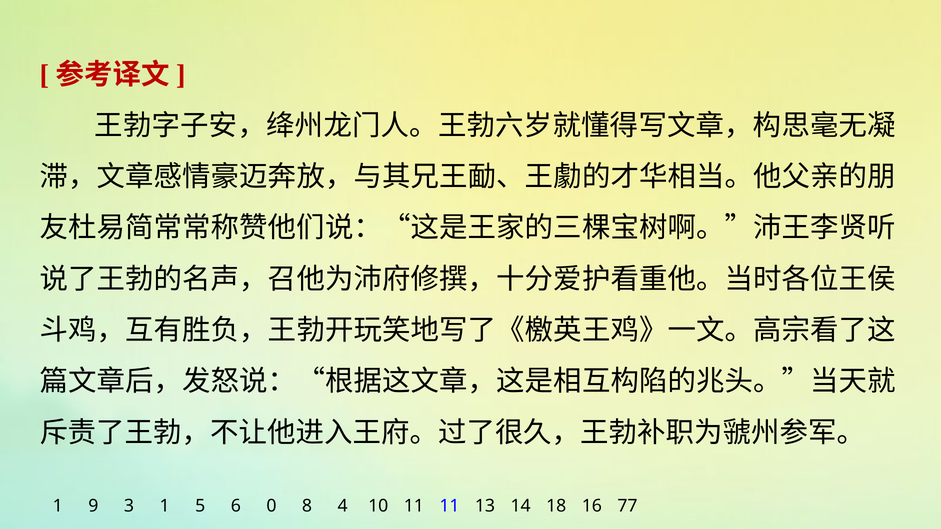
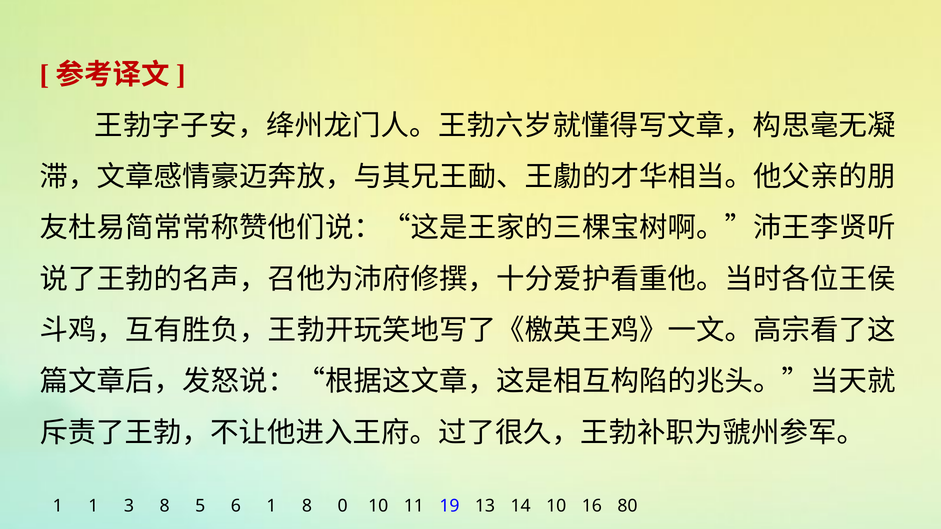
1 9: 9 -> 1 (93, 507)
3 1: 1 -> 8 (165, 507)
6 0: 0 -> 1 (271, 507)
4: 4 -> 0 (343, 507)
10 11: 11 -> 19 (449, 507)
14 18: 18 -> 10 (556, 507)
77: 77 -> 80 (627, 507)
